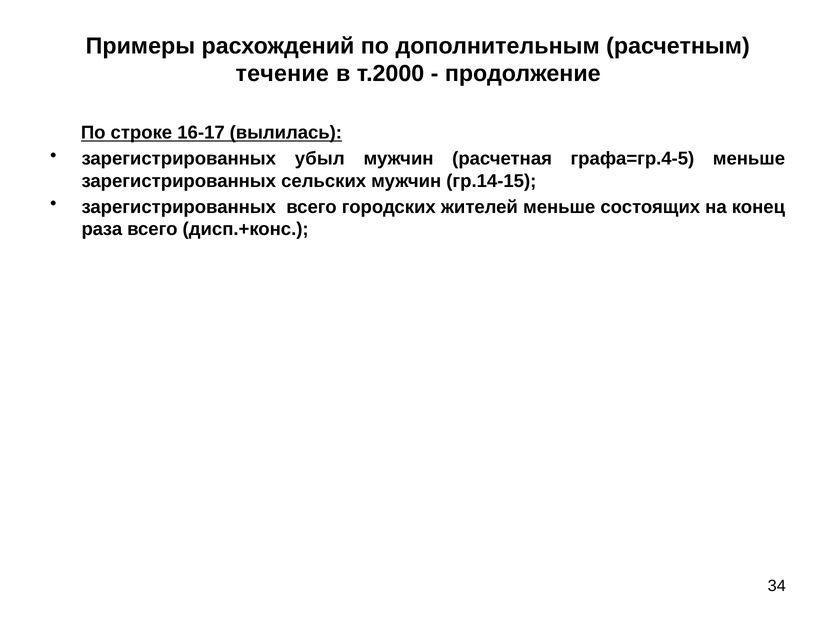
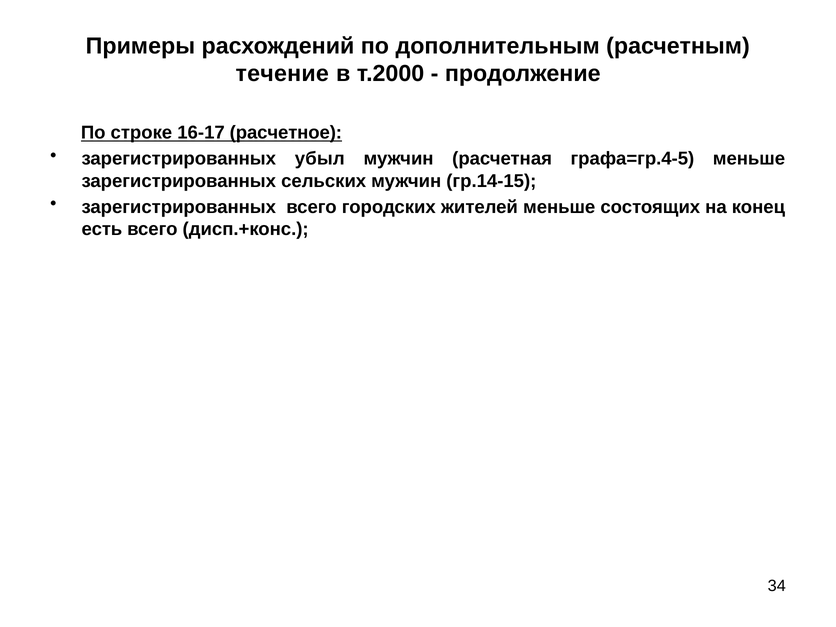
вылилась: вылилась -> расчетное (286, 133)
раза: раза -> есть (102, 229)
